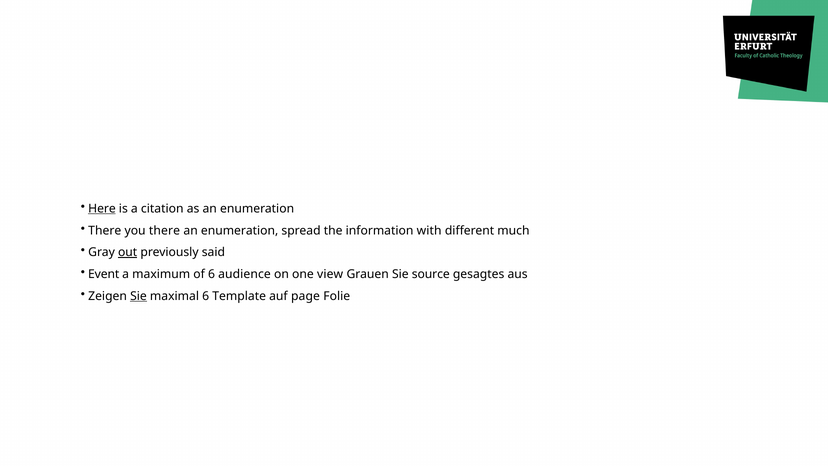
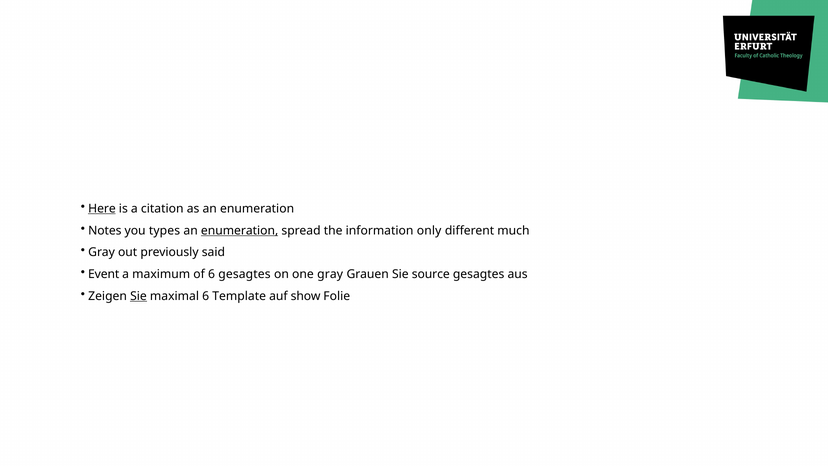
There: There -> Notes (105, 230)
you there: there -> types (164, 230)
enumeration underline: none -> present (240, 230)
with: with -> only (429, 230)
out underline: present -> none (128, 252)
6 audience: audience -> gesagtes (244, 274)
one view: view -> gray (330, 274)
page: page -> show (306, 296)
